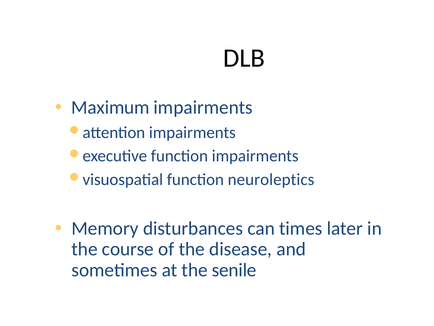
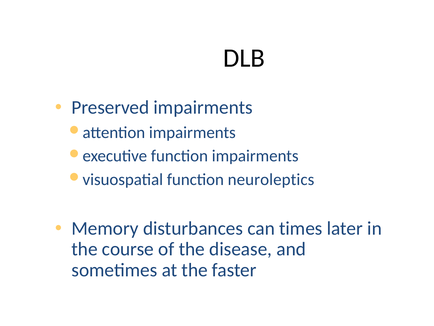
Maximum: Maximum -> Preserved (110, 107)
senile: senile -> faster (234, 270)
